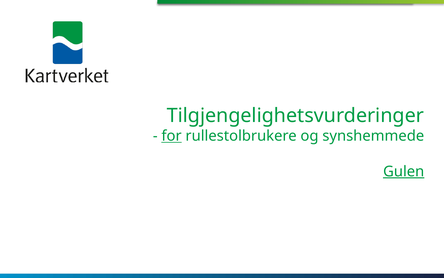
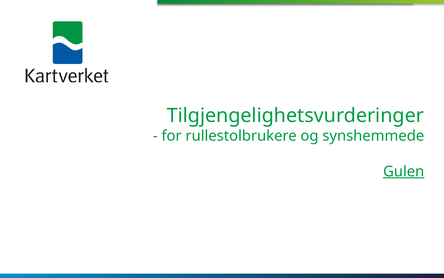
for underline: present -> none (172, 136)
